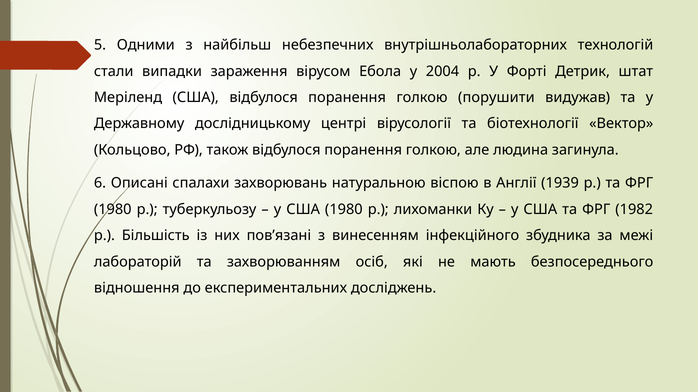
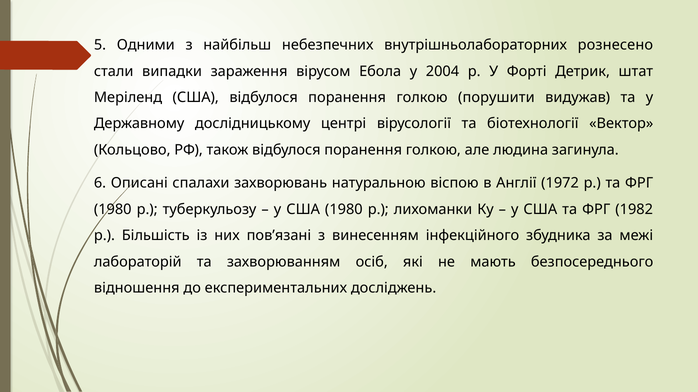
технологій: технологій -> рознесено (615, 45)
1939: 1939 -> 1972 (560, 183)
